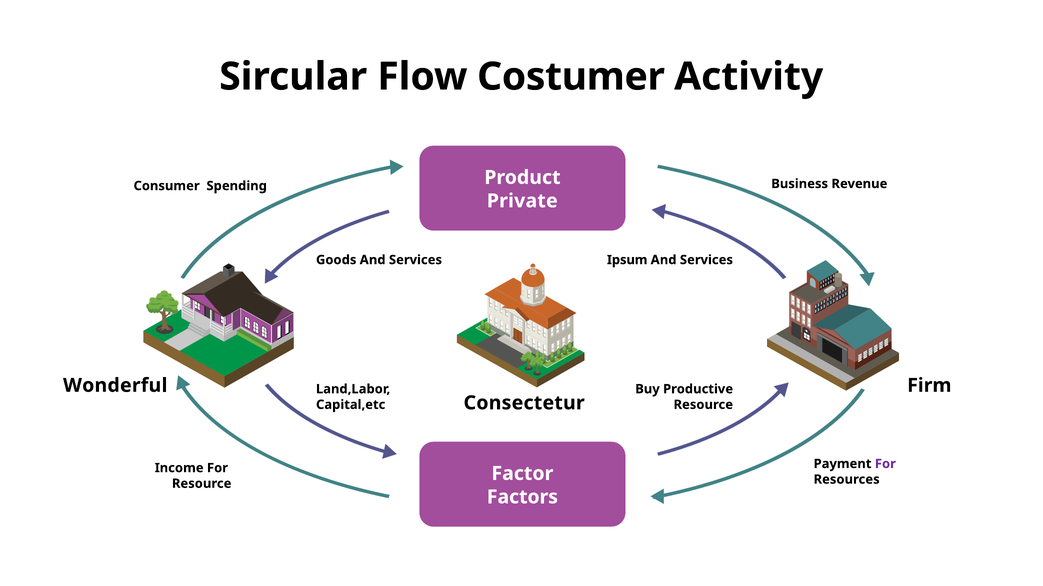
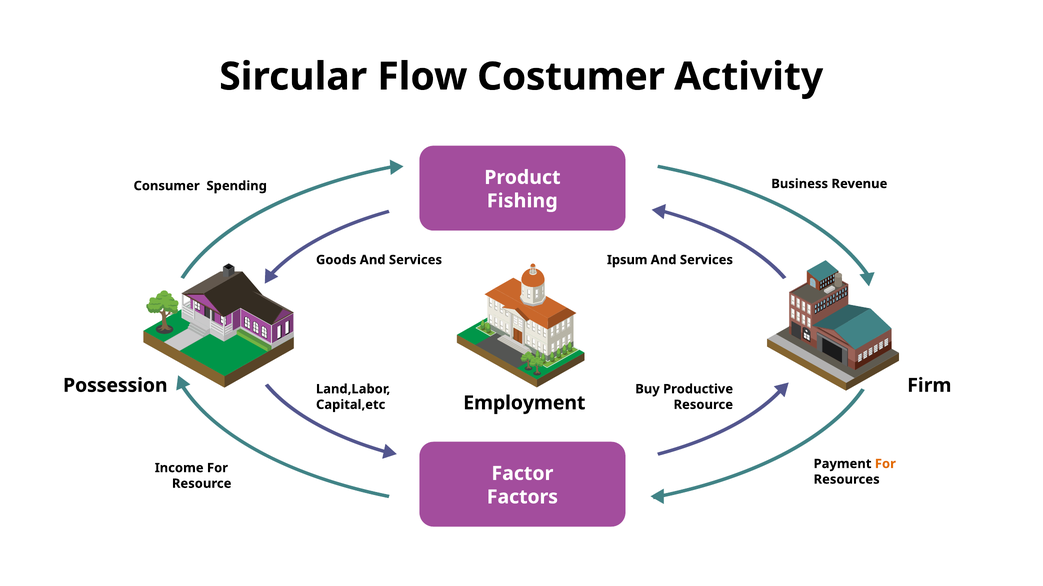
Private: Private -> Fishing (522, 201)
Wonderful: Wonderful -> Possession (115, 386)
Consectetur: Consectetur -> Employment (524, 403)
For colour: purple -> orange (885, 464)
